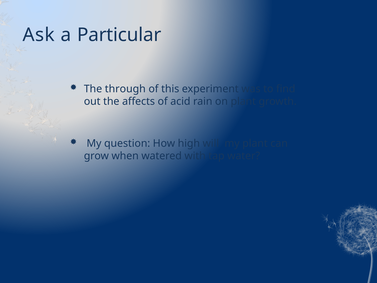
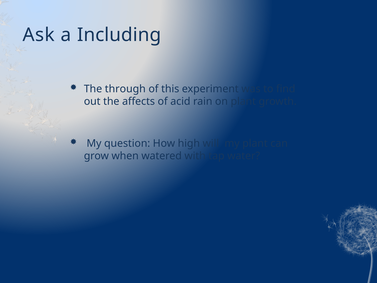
Particular: Particular -> Including (119, 35)
